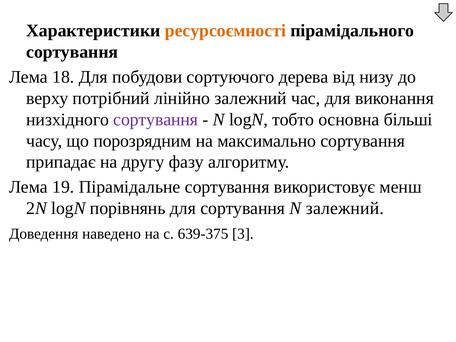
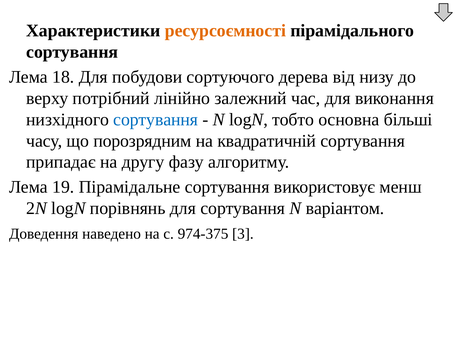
сортування colour: purple -> blue (156, 120)
максимально: максимально -> квадратичній (267, 141)
N залежний: залежний -> варіантом (345, 208)
639-375: 639-375 -> 974-375 (203, 234)
